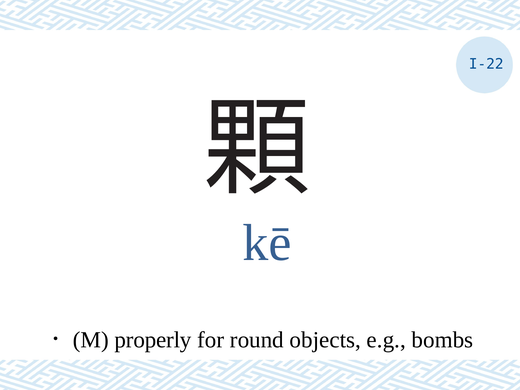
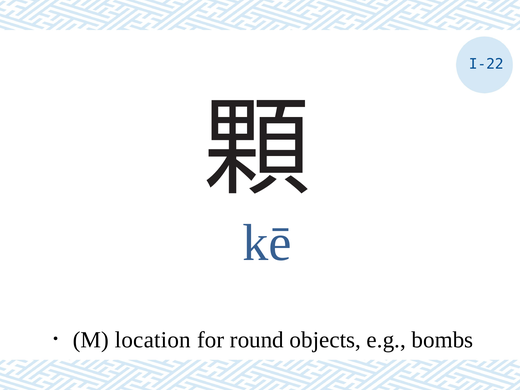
properly: properly -> location (153, 340)
